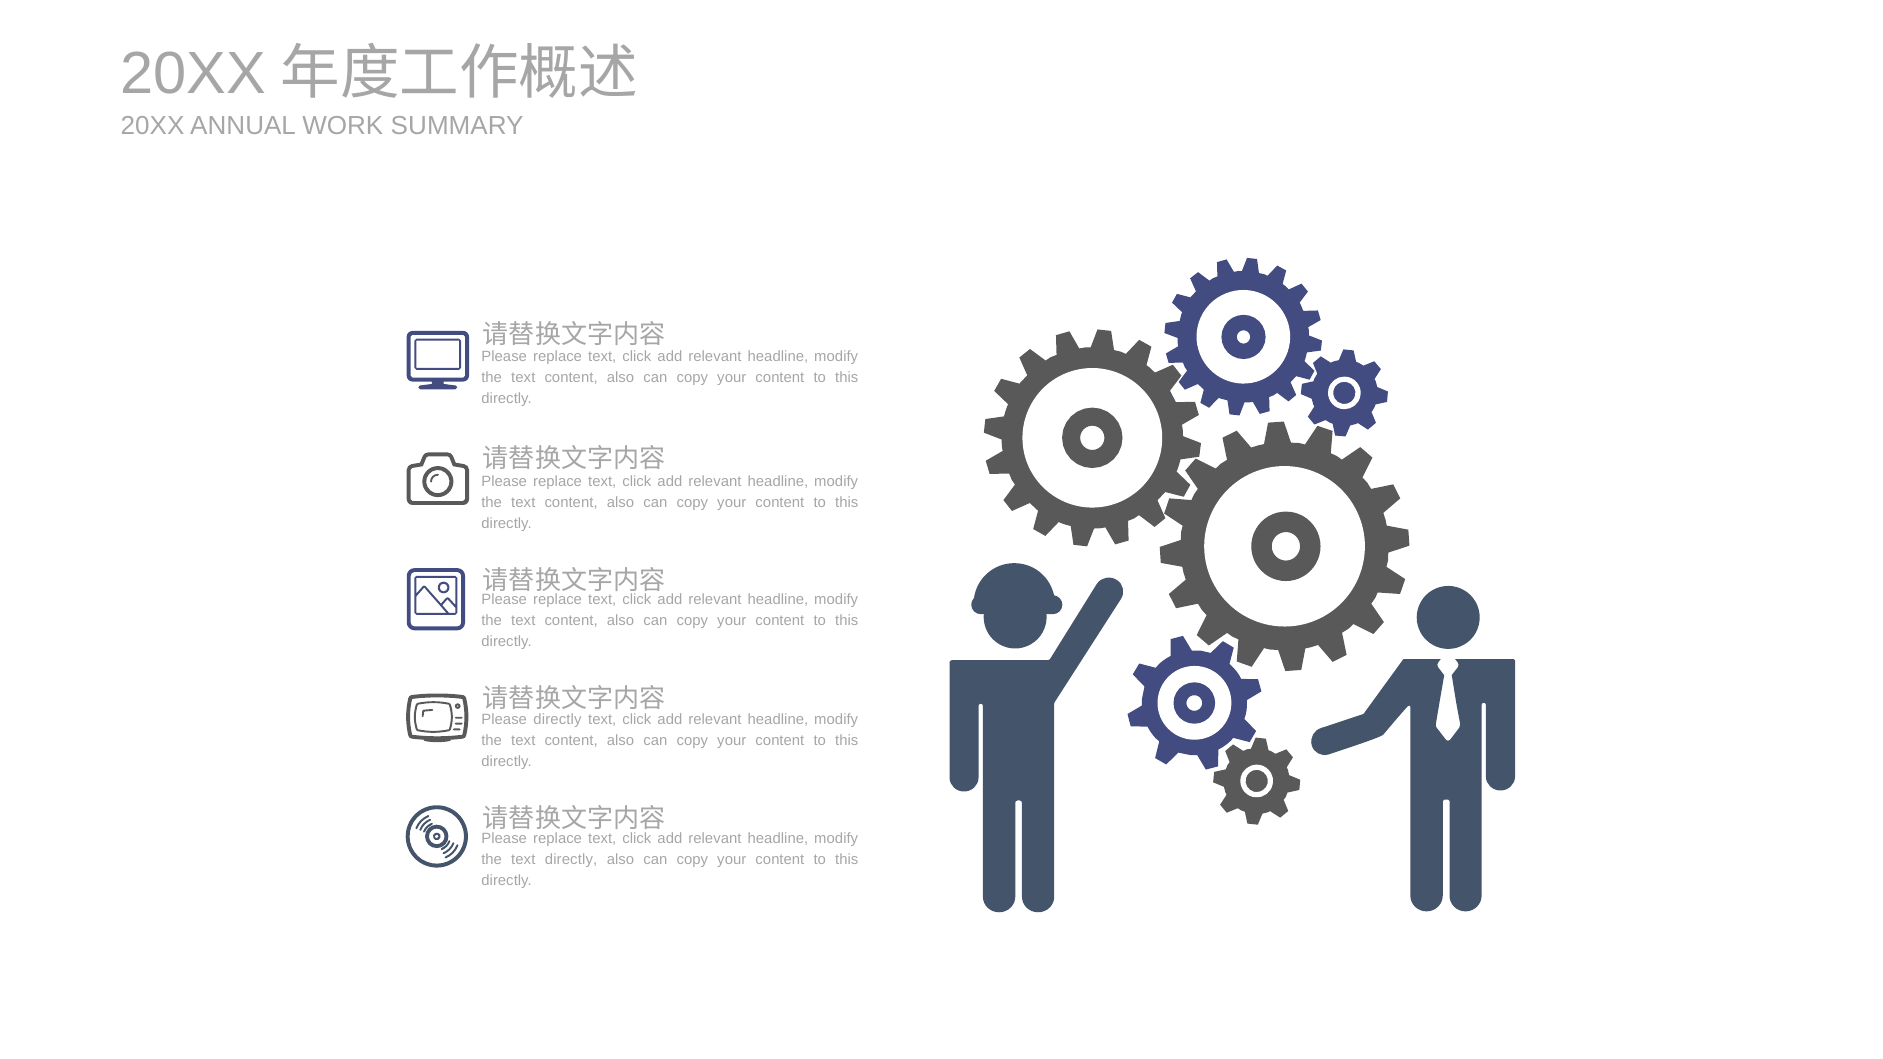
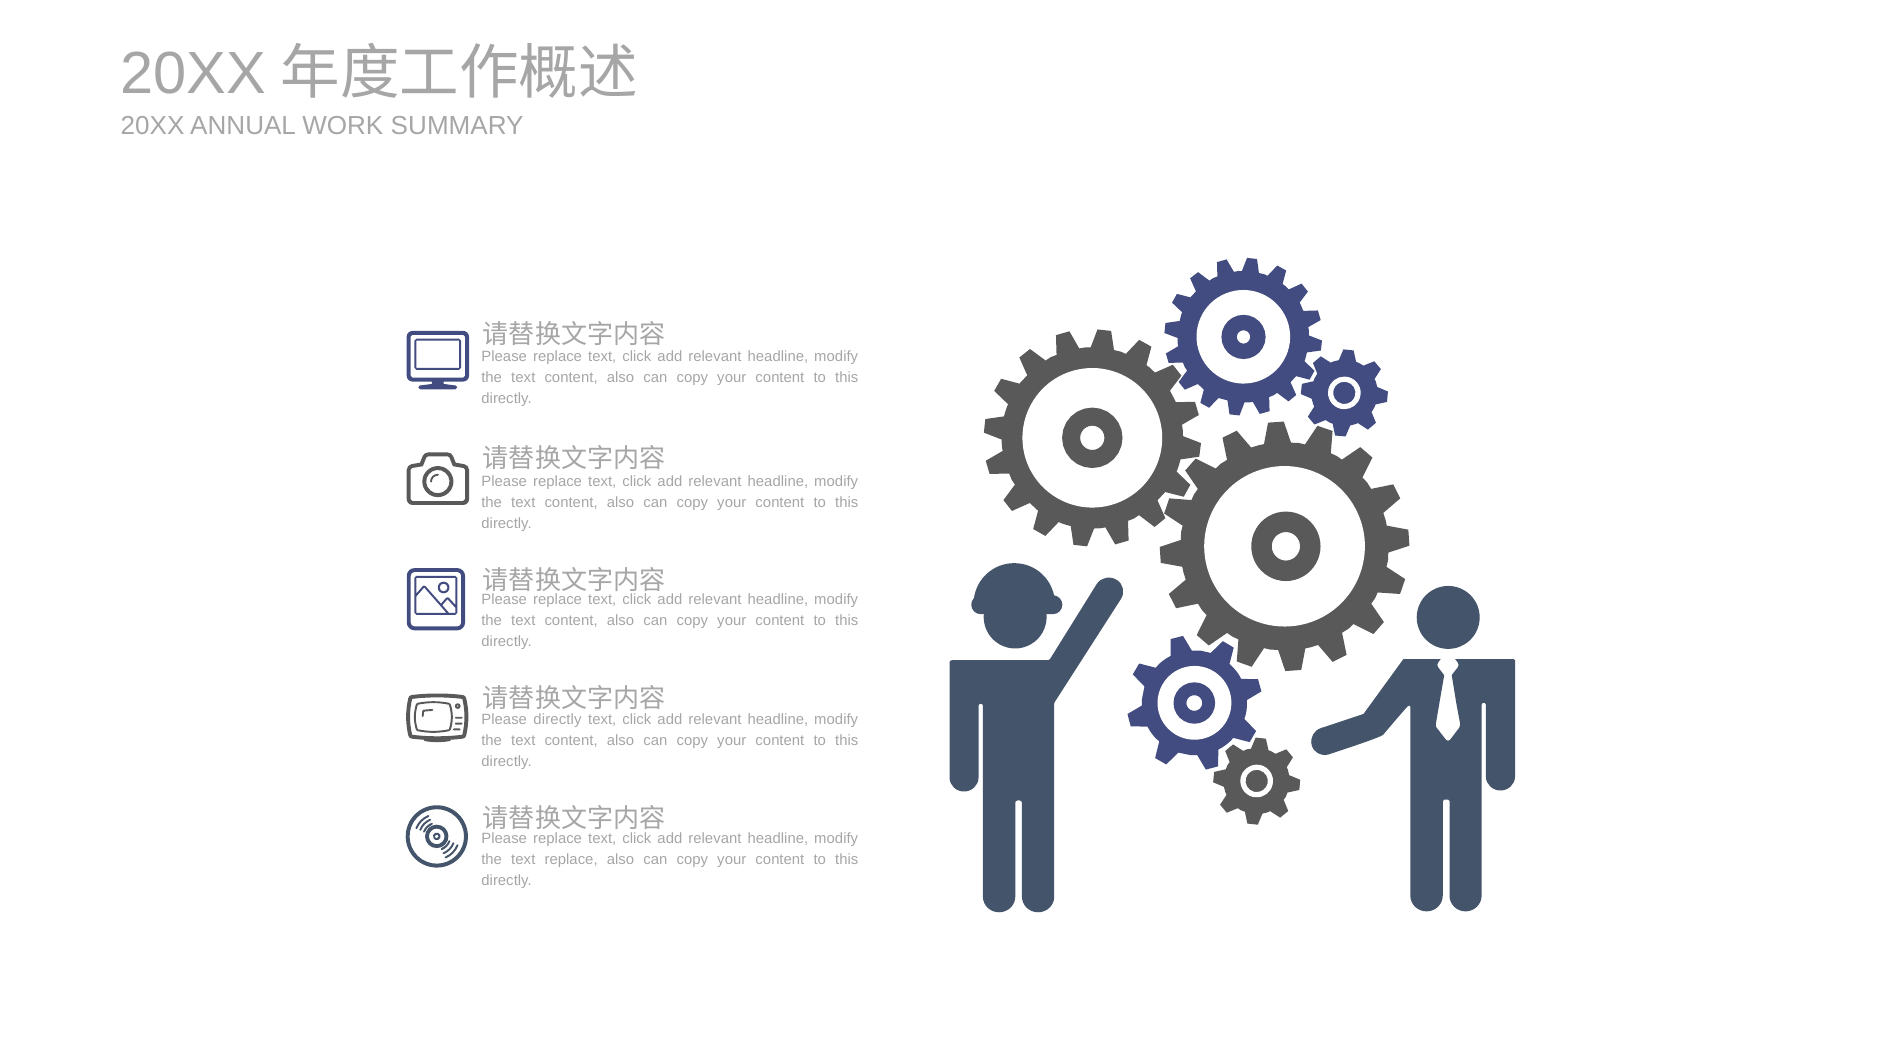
text directly: directly -> replace (571, 860)
